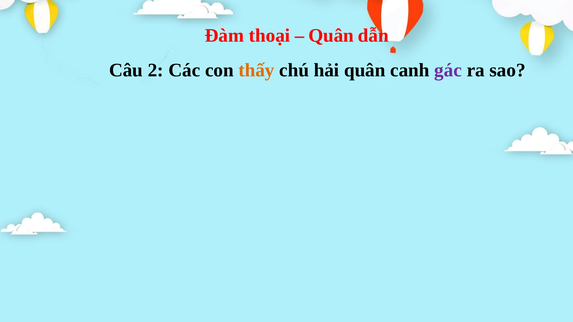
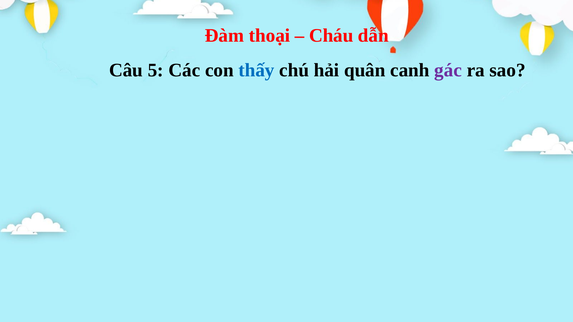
Quân: Quân -> Cháu (331, 36)
2: 2 -> 5 (156, 70)
thấy colour: orange -> blue (256, 70)
